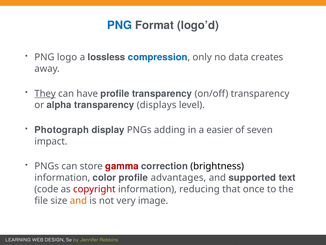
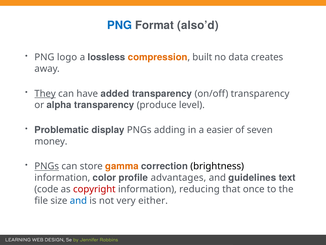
logo’d: logo’d -> also’d (198, 25)
compression colour: blue -> orange (158, 57)
only: only -> built (202, 57)
have profile: profile -> added (115, 93)
displays: displays -> produce (157, 105)
Photograph: Photograph -> Problematic (62, 130)
impact: impact -> money (51, 141)
PNGs underline: none -> present (47, 166)
gamma colour: red -> orange (122, 166)
supported: supported -> guidelines (252, 177)
and colour: orange -> blue (78, 200)
image: image -> either (153, 200)
